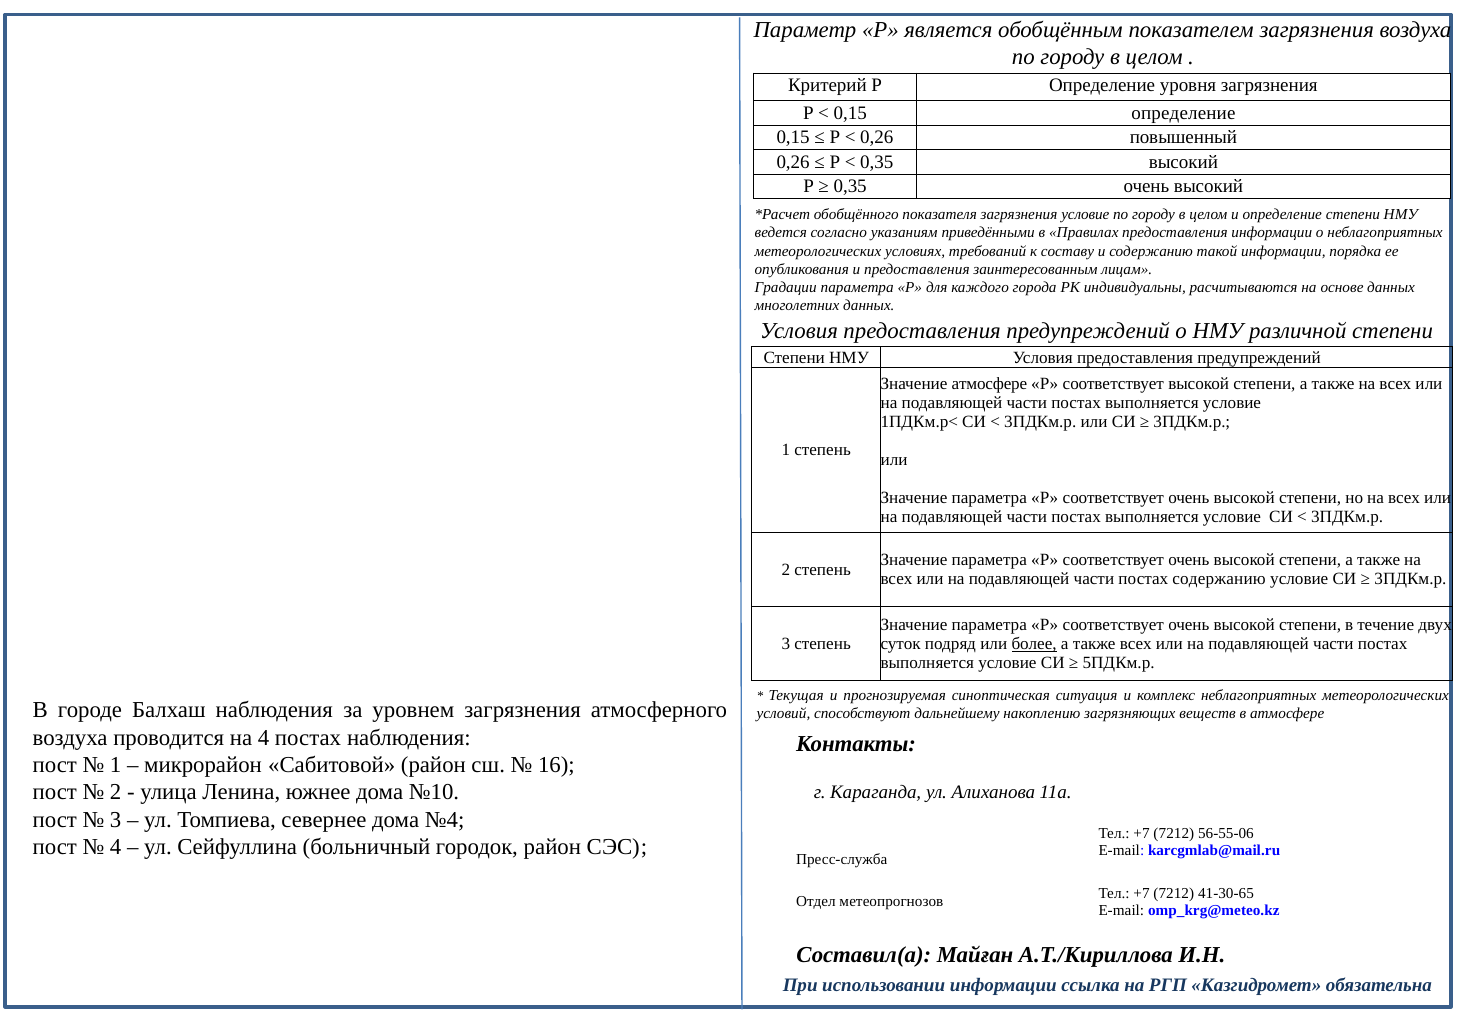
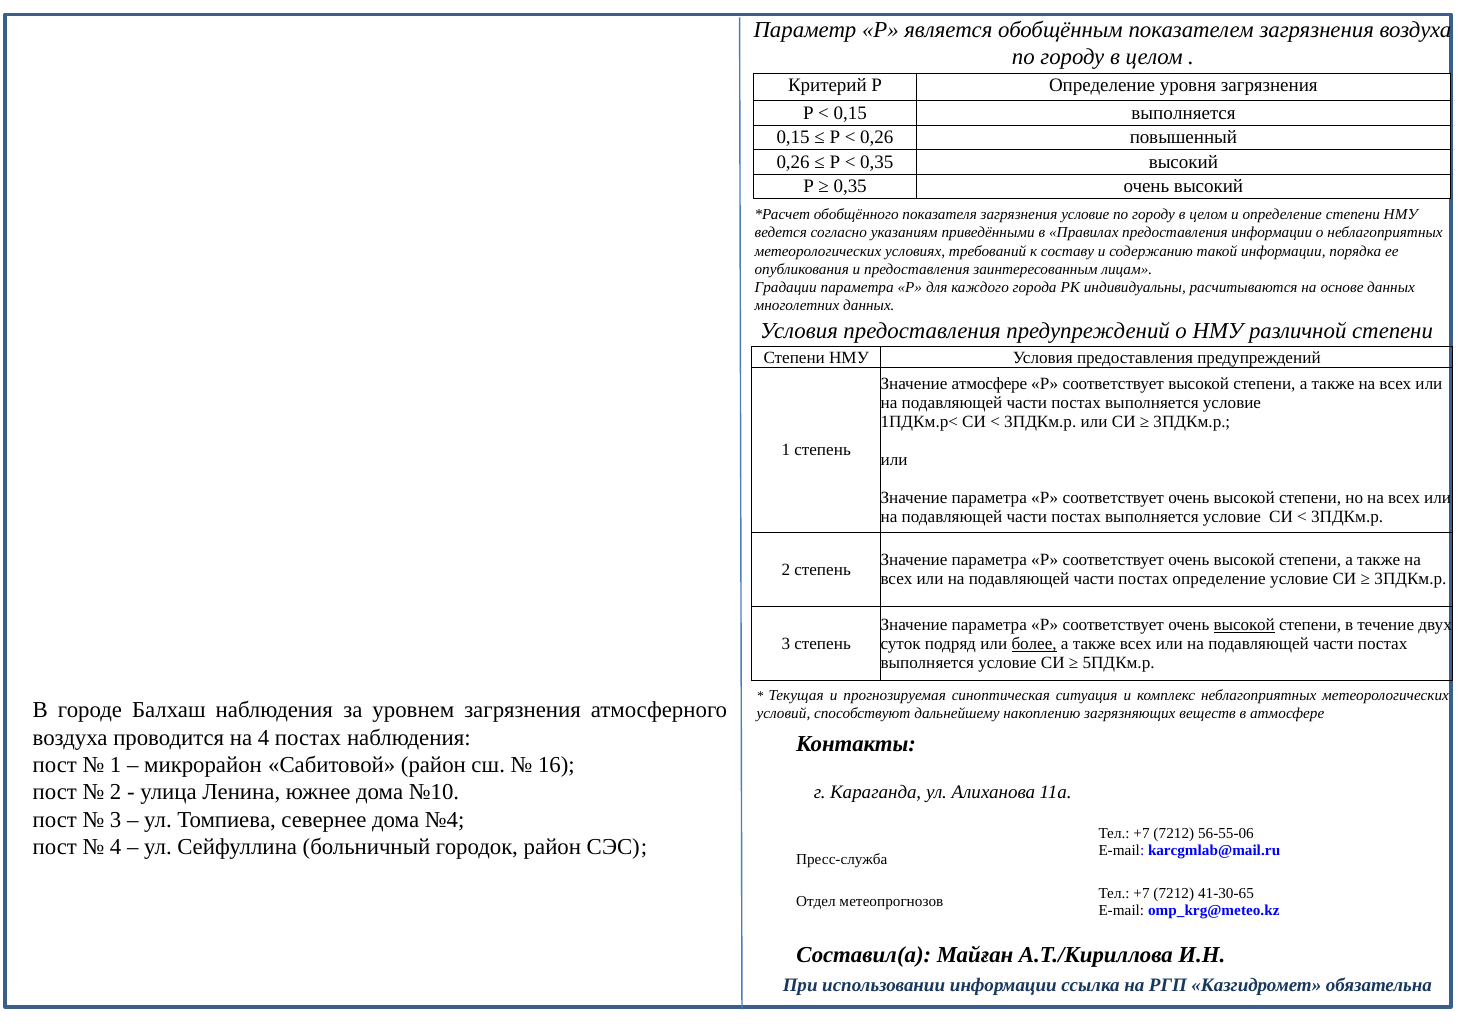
0,15 определение: определение -> выполняется (1183, 113)
постах содержанию: содержанию -> определение (1219, 579)
высокой underline: none -> present (1244, 625)
